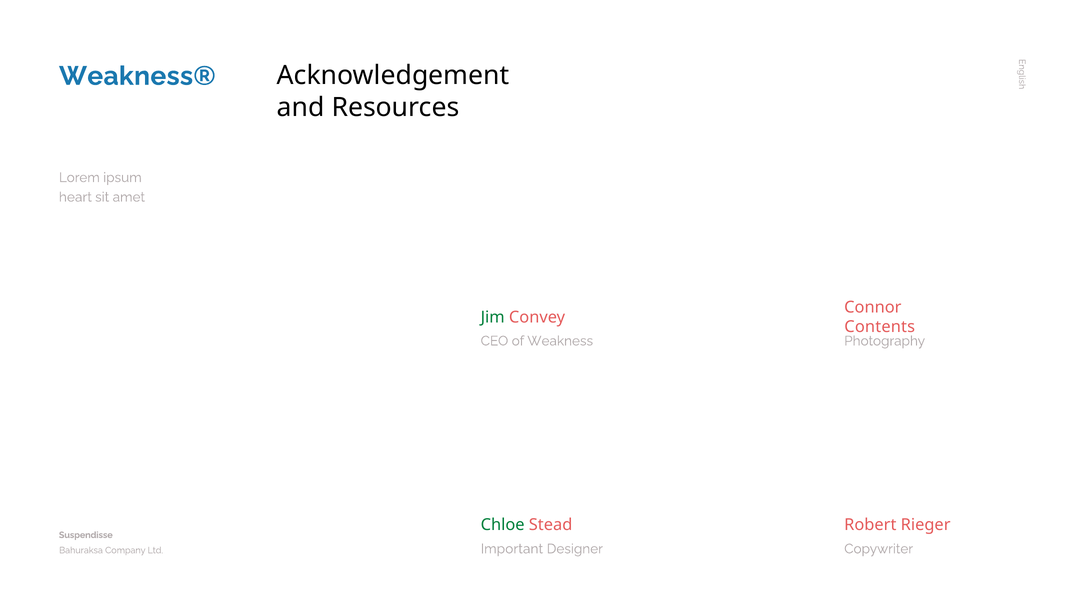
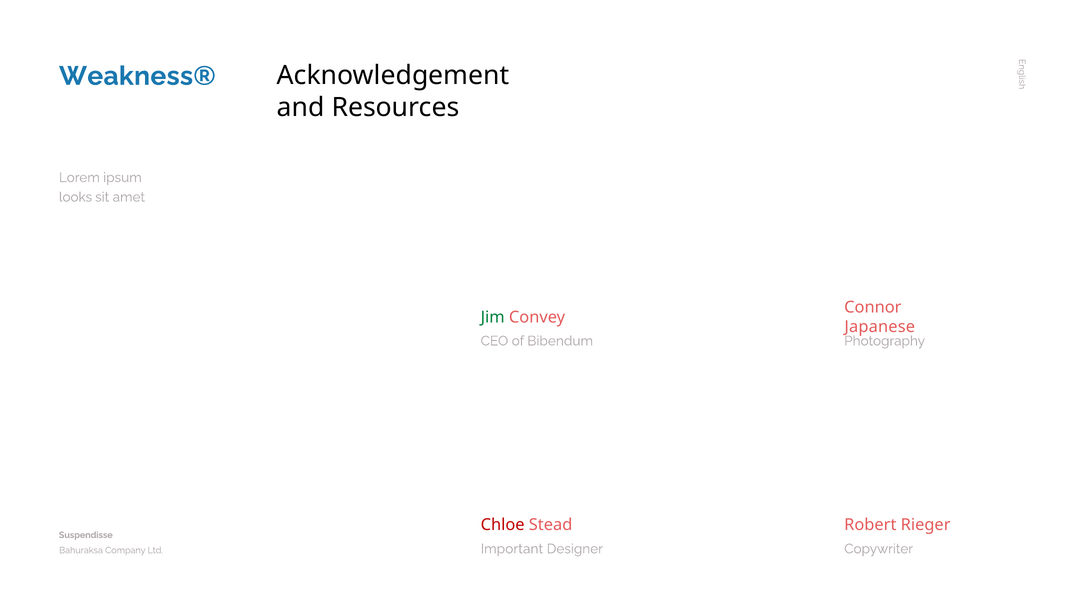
heart: heart -> looks (76, 197)
Contents: Contents -> Japanese (880, 327)
Weakness: Weakness -> Bibendum (560, 341)
Chloe colour: green -> red (503, 525)
